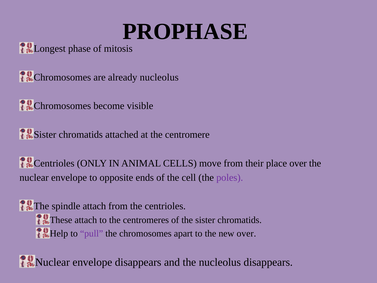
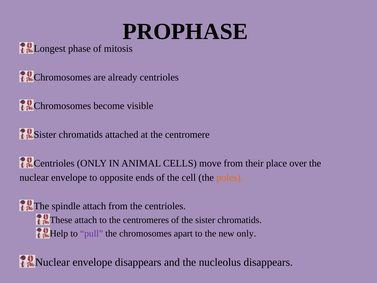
already nucleolus: nucleolus -> centrioles (159, 77)
poles colour: purple -> orange (230, 177)
new over: over -> only (246, 233)
